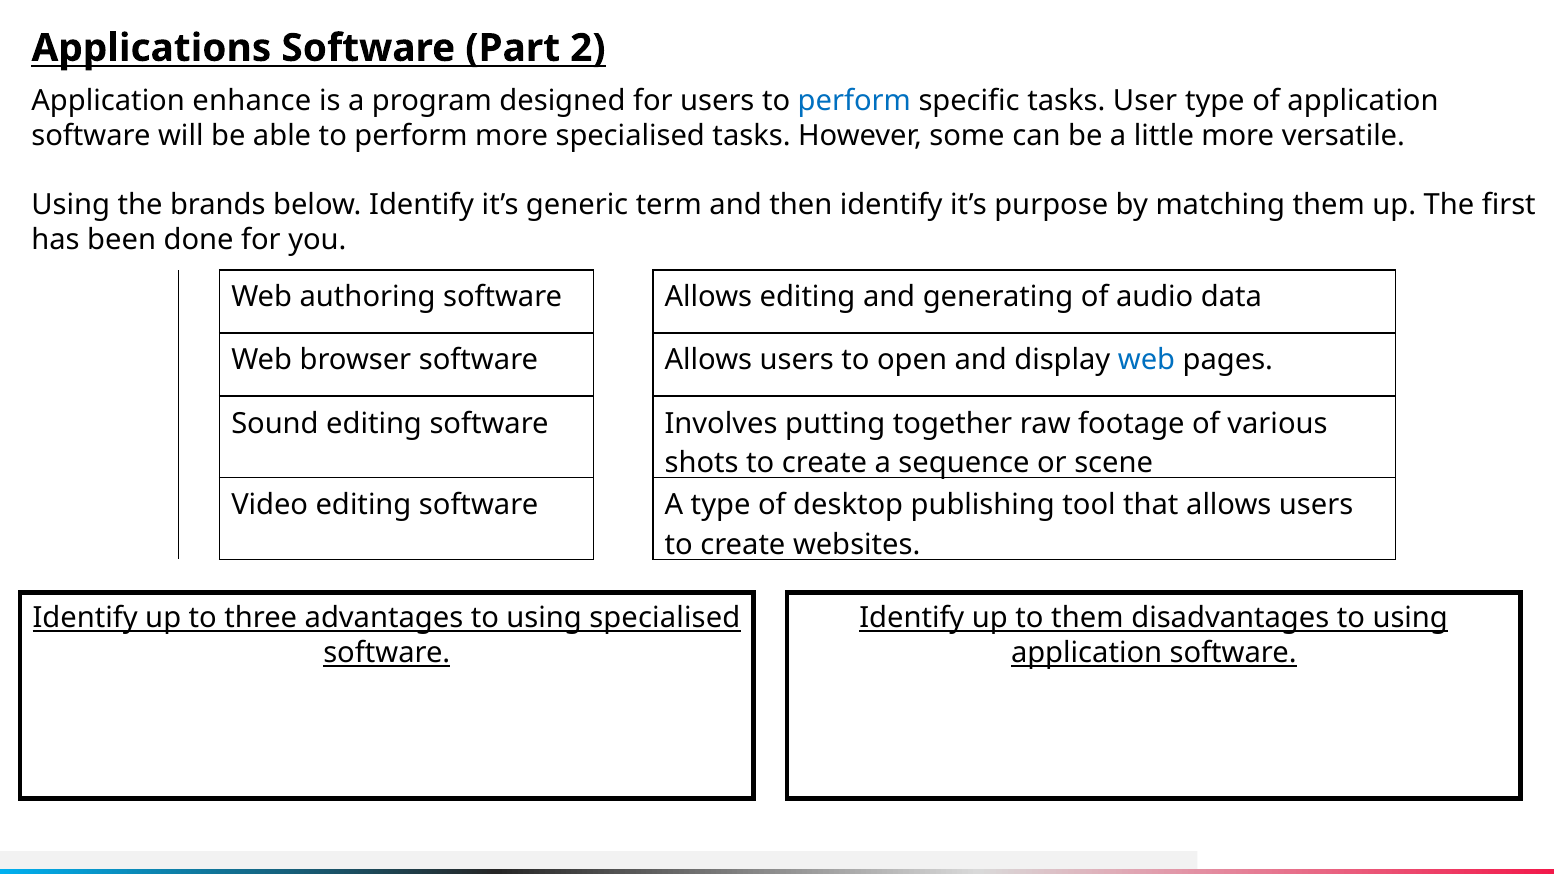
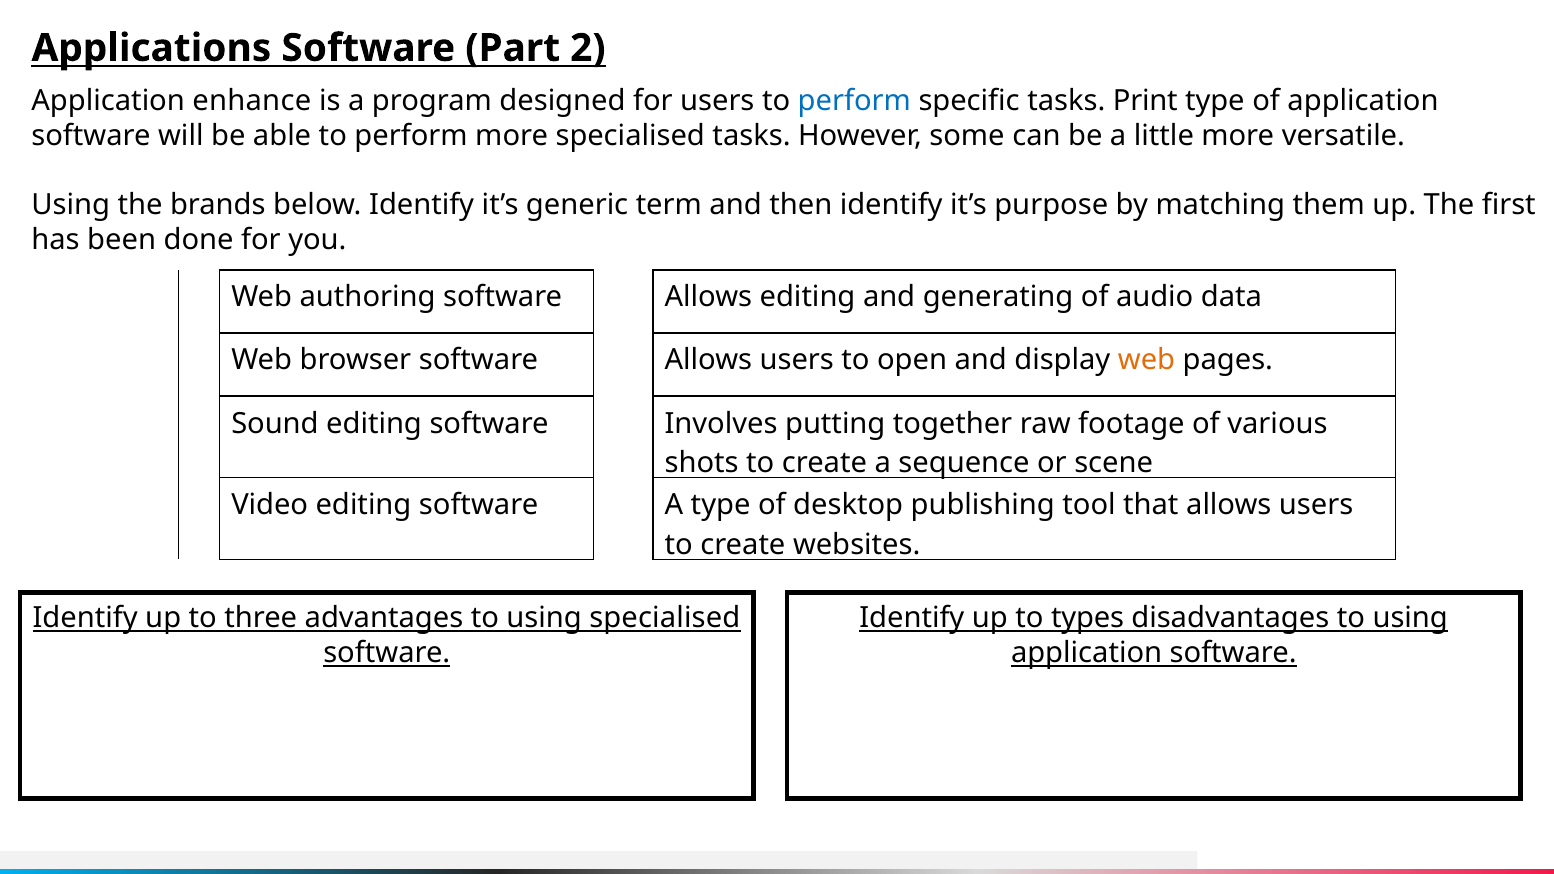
User: User -> Print (1145, 100)
web colour: blue -> orange (1147, 360)
to them: them -> types (1088, 618)
